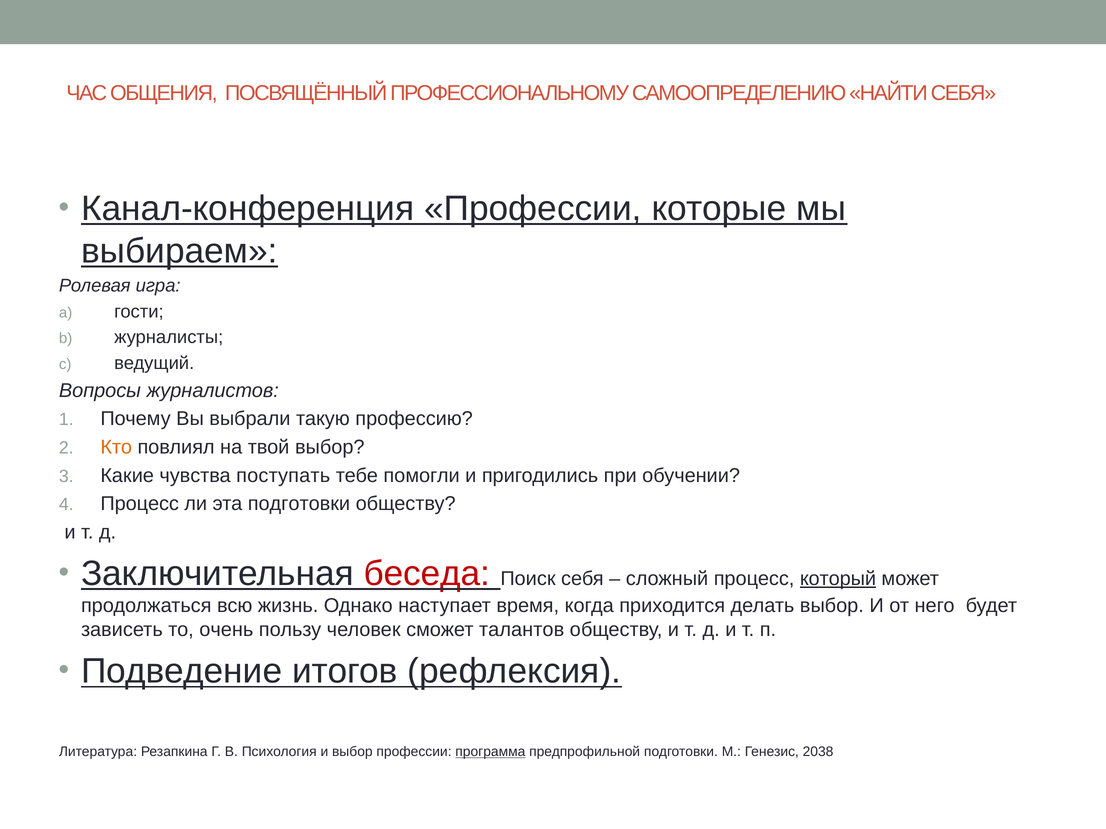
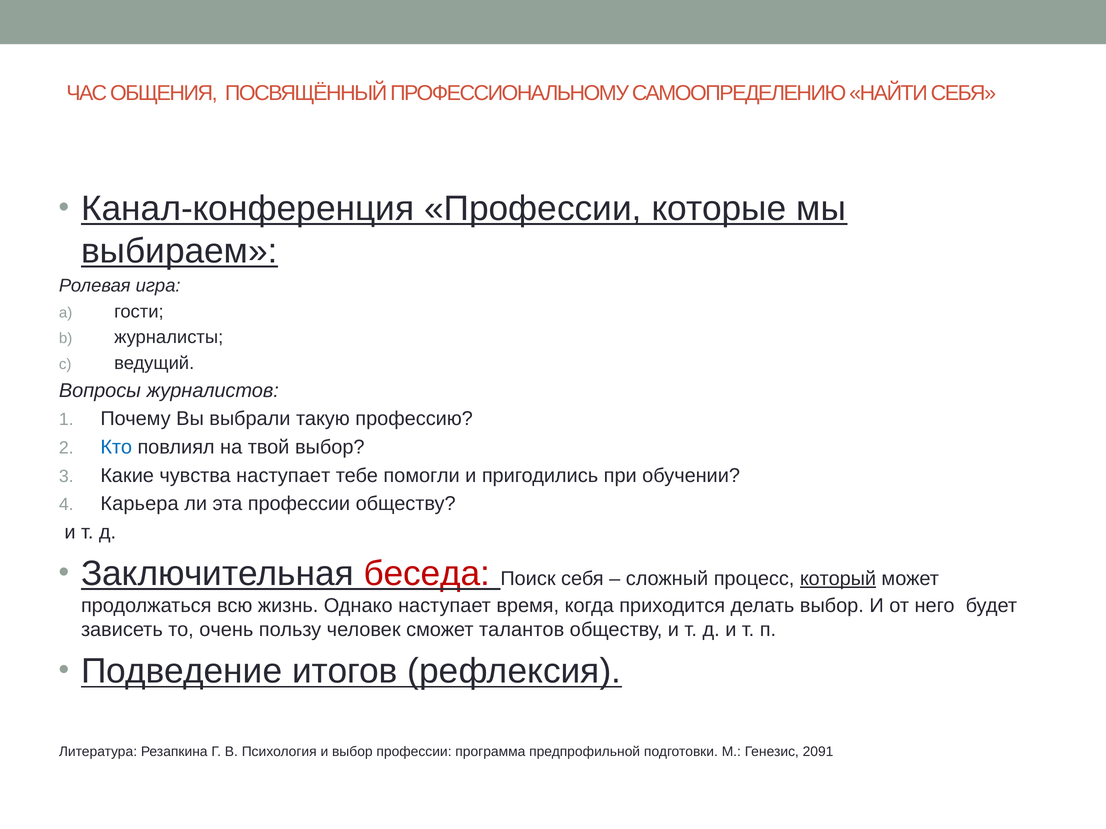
Кто colour: orange -> blue (116, 447)
чувства поступать: поступать -> наступает (283, 476)
Процесс: Процесс -> Карьера (140, 504)
эта подготовки: подготовки -> профессии (299, 504)
программа underline: present -> none (490, 752)
2038: 2038 -> 2091 (818, 752)
